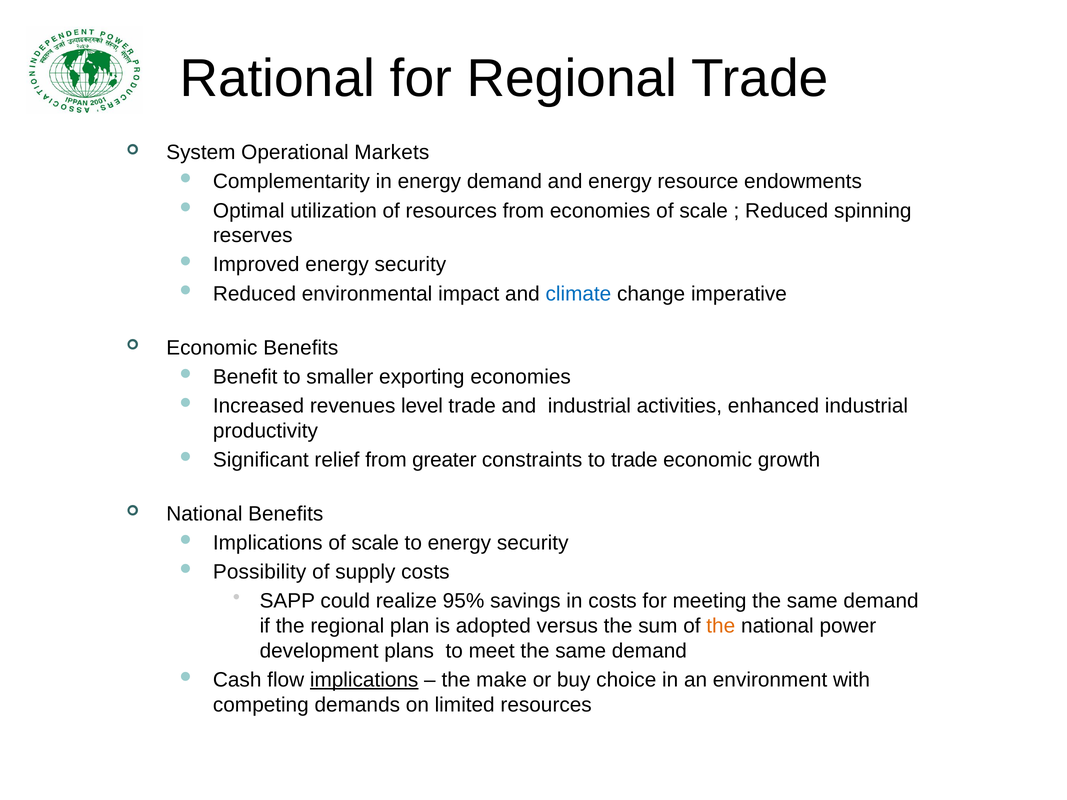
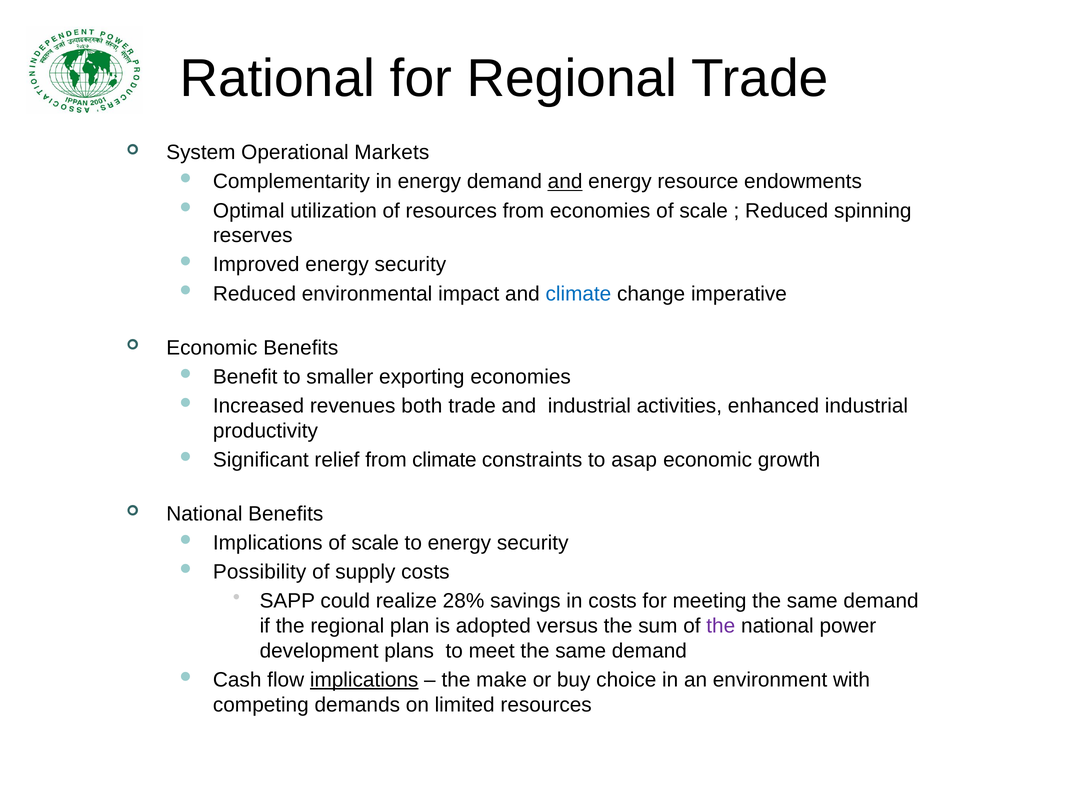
and underline: none -> present (565, 182)
level: level -> both (422, 406)
from greater: greater -> climate (444, 460)
to trade: trade -> asap (634, 460)
95%: 95% -> 28% (464, 601)
the colour: orange -> purple (721, 626)
